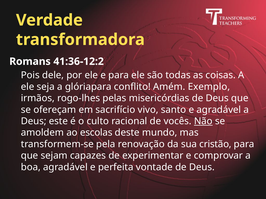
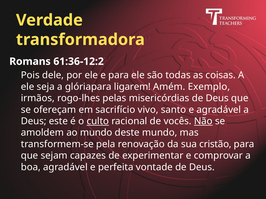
41:36-12:2: 41:36-12:2 -> 61:36-12:2 (79, 62)
conflito: conflito -> ligarem (132, 87)
culto underline: none -> present (98, 121)
ao escolas: escolas -> mundo (96, 133)
